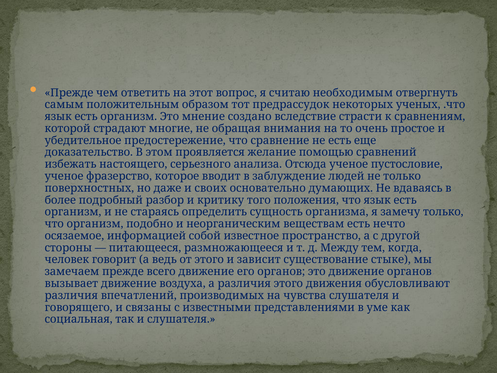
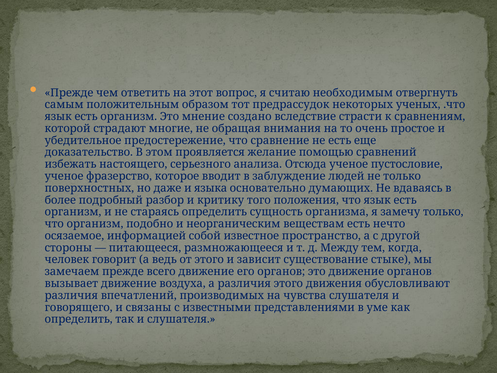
своих: своих -> языка (211, 188)
социальная: социальная -> определить (79, 319)
